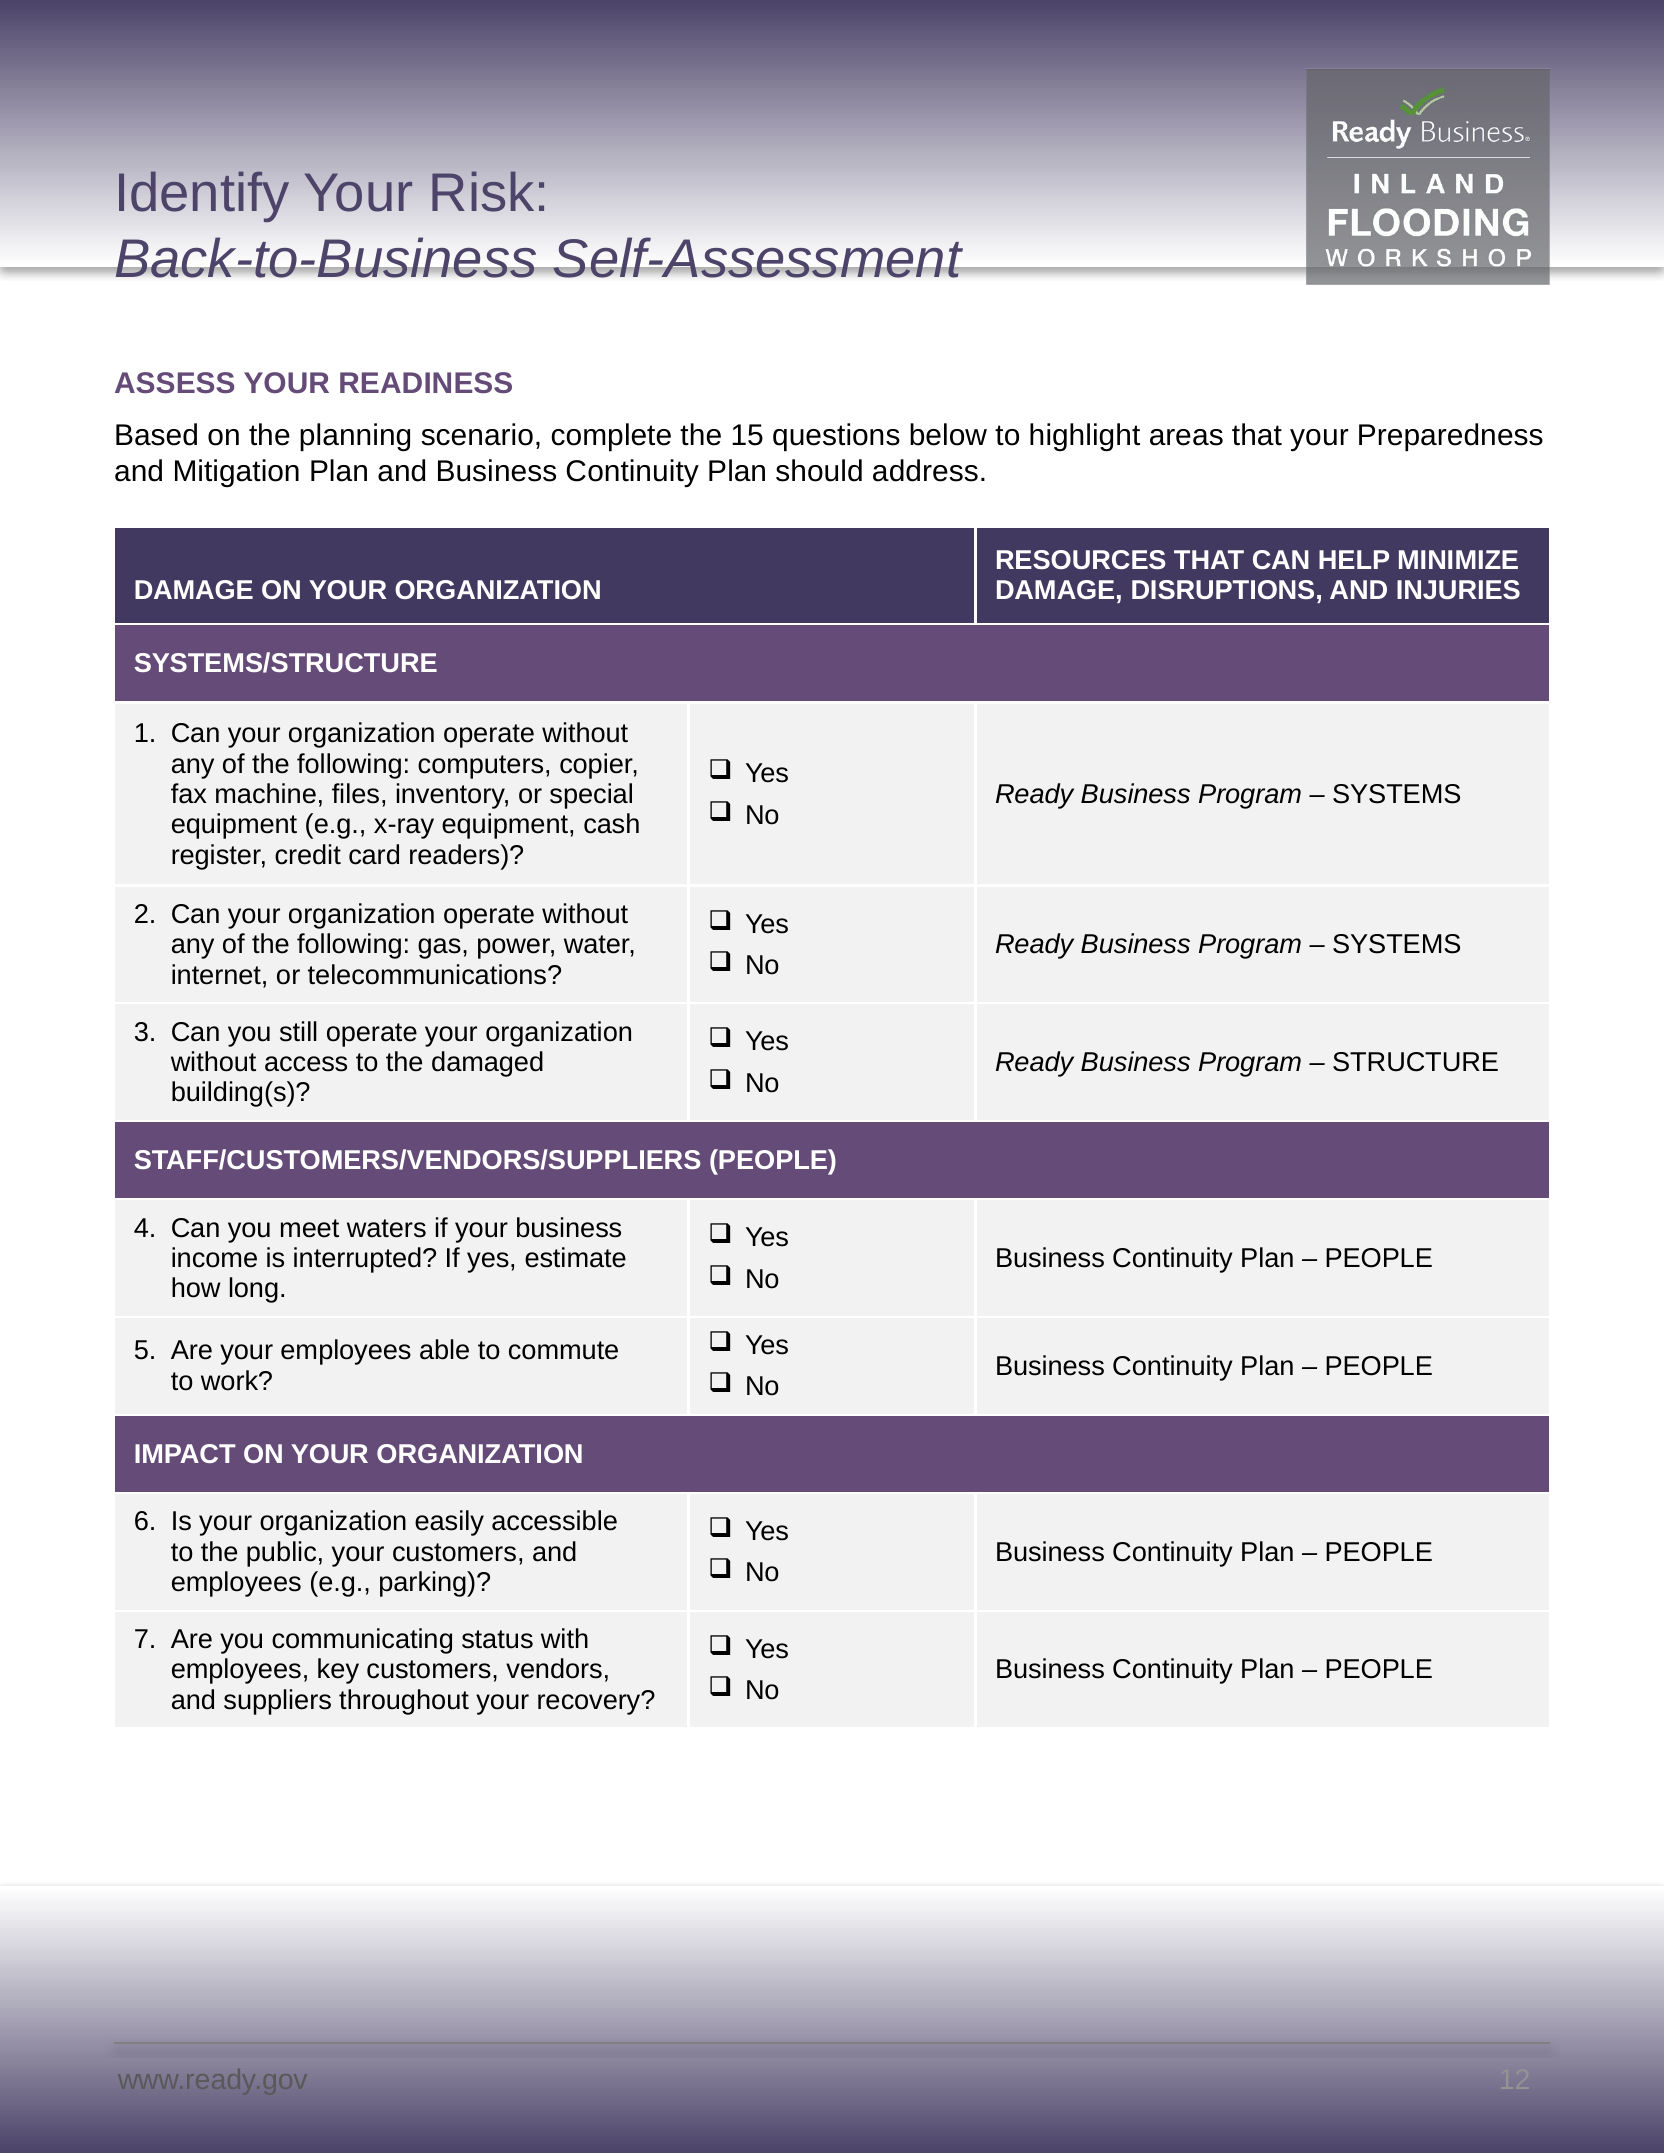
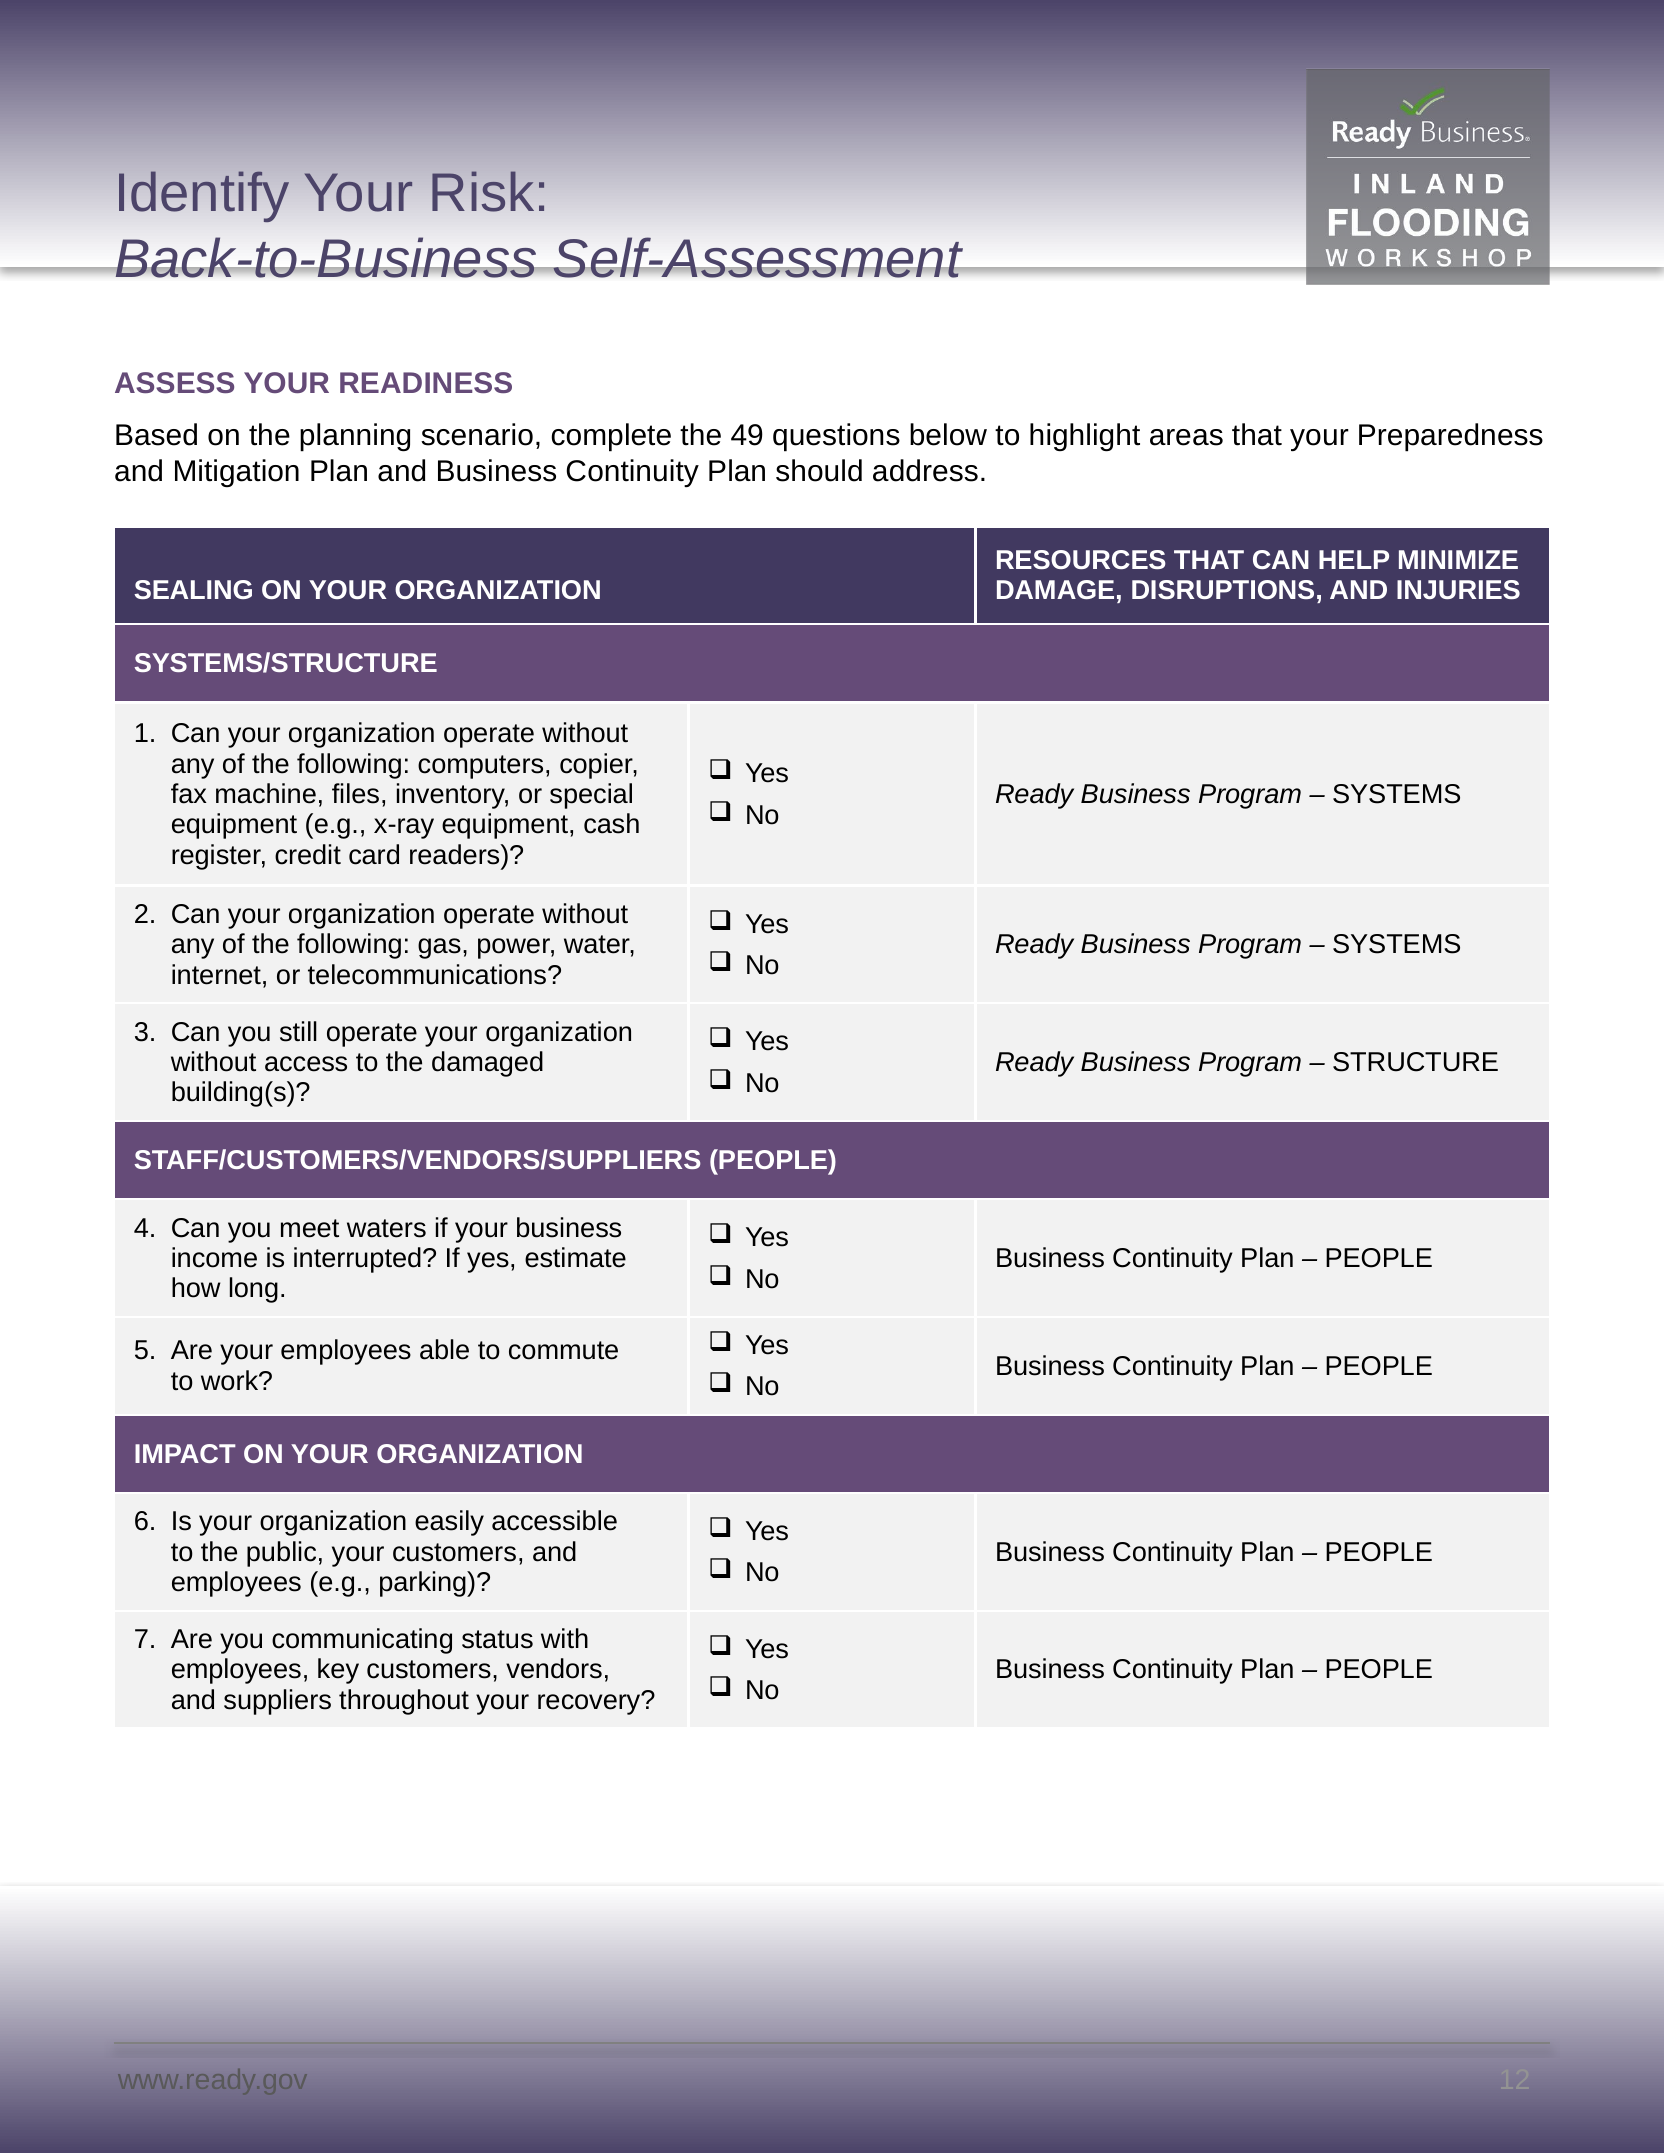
15: 15 -> 49 (747, 436)
DAMAGE: DAMAGE -> SEALING (194, 591)
